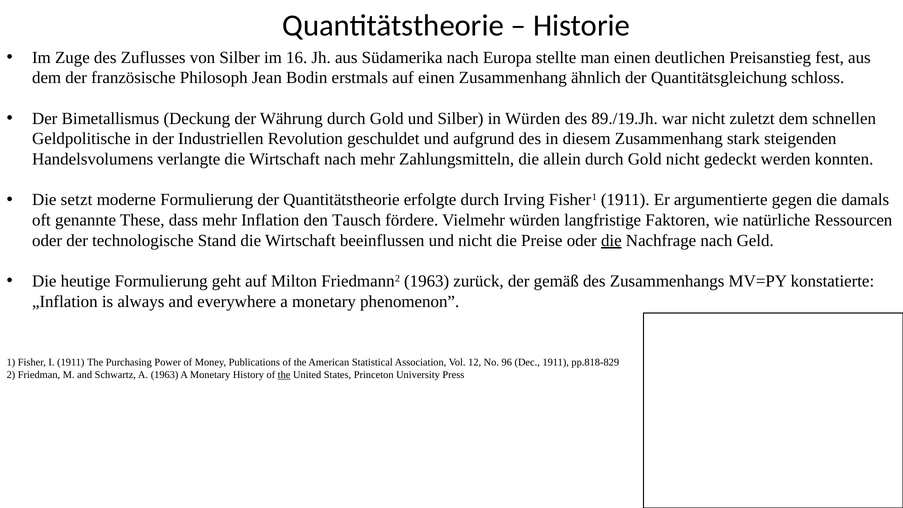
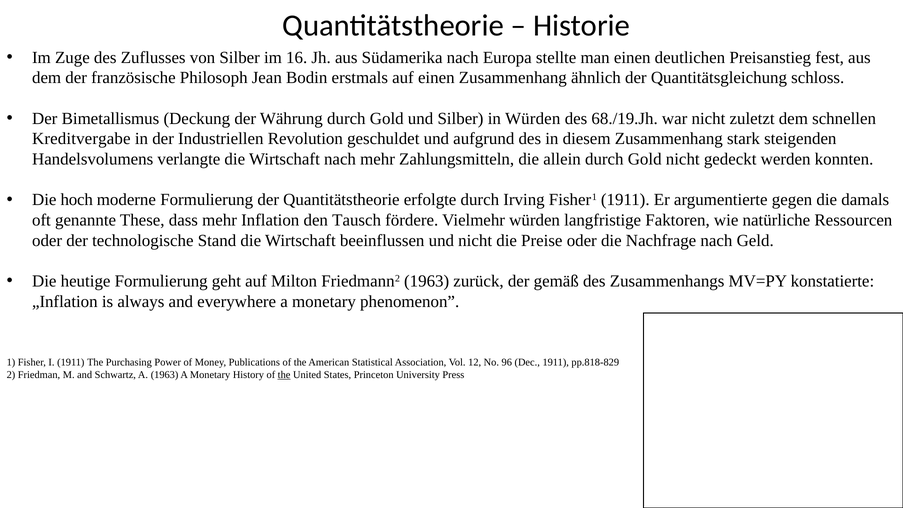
89./19.Jh: 89./19.Jh -> 68./19.Jh (625, 119)
Geldpolitische: Geldpolitische -> Kreditvergabe (81, 139)
setzt: setzt -> hoch (77, 200)
die underline: present -> none (611, 240)
